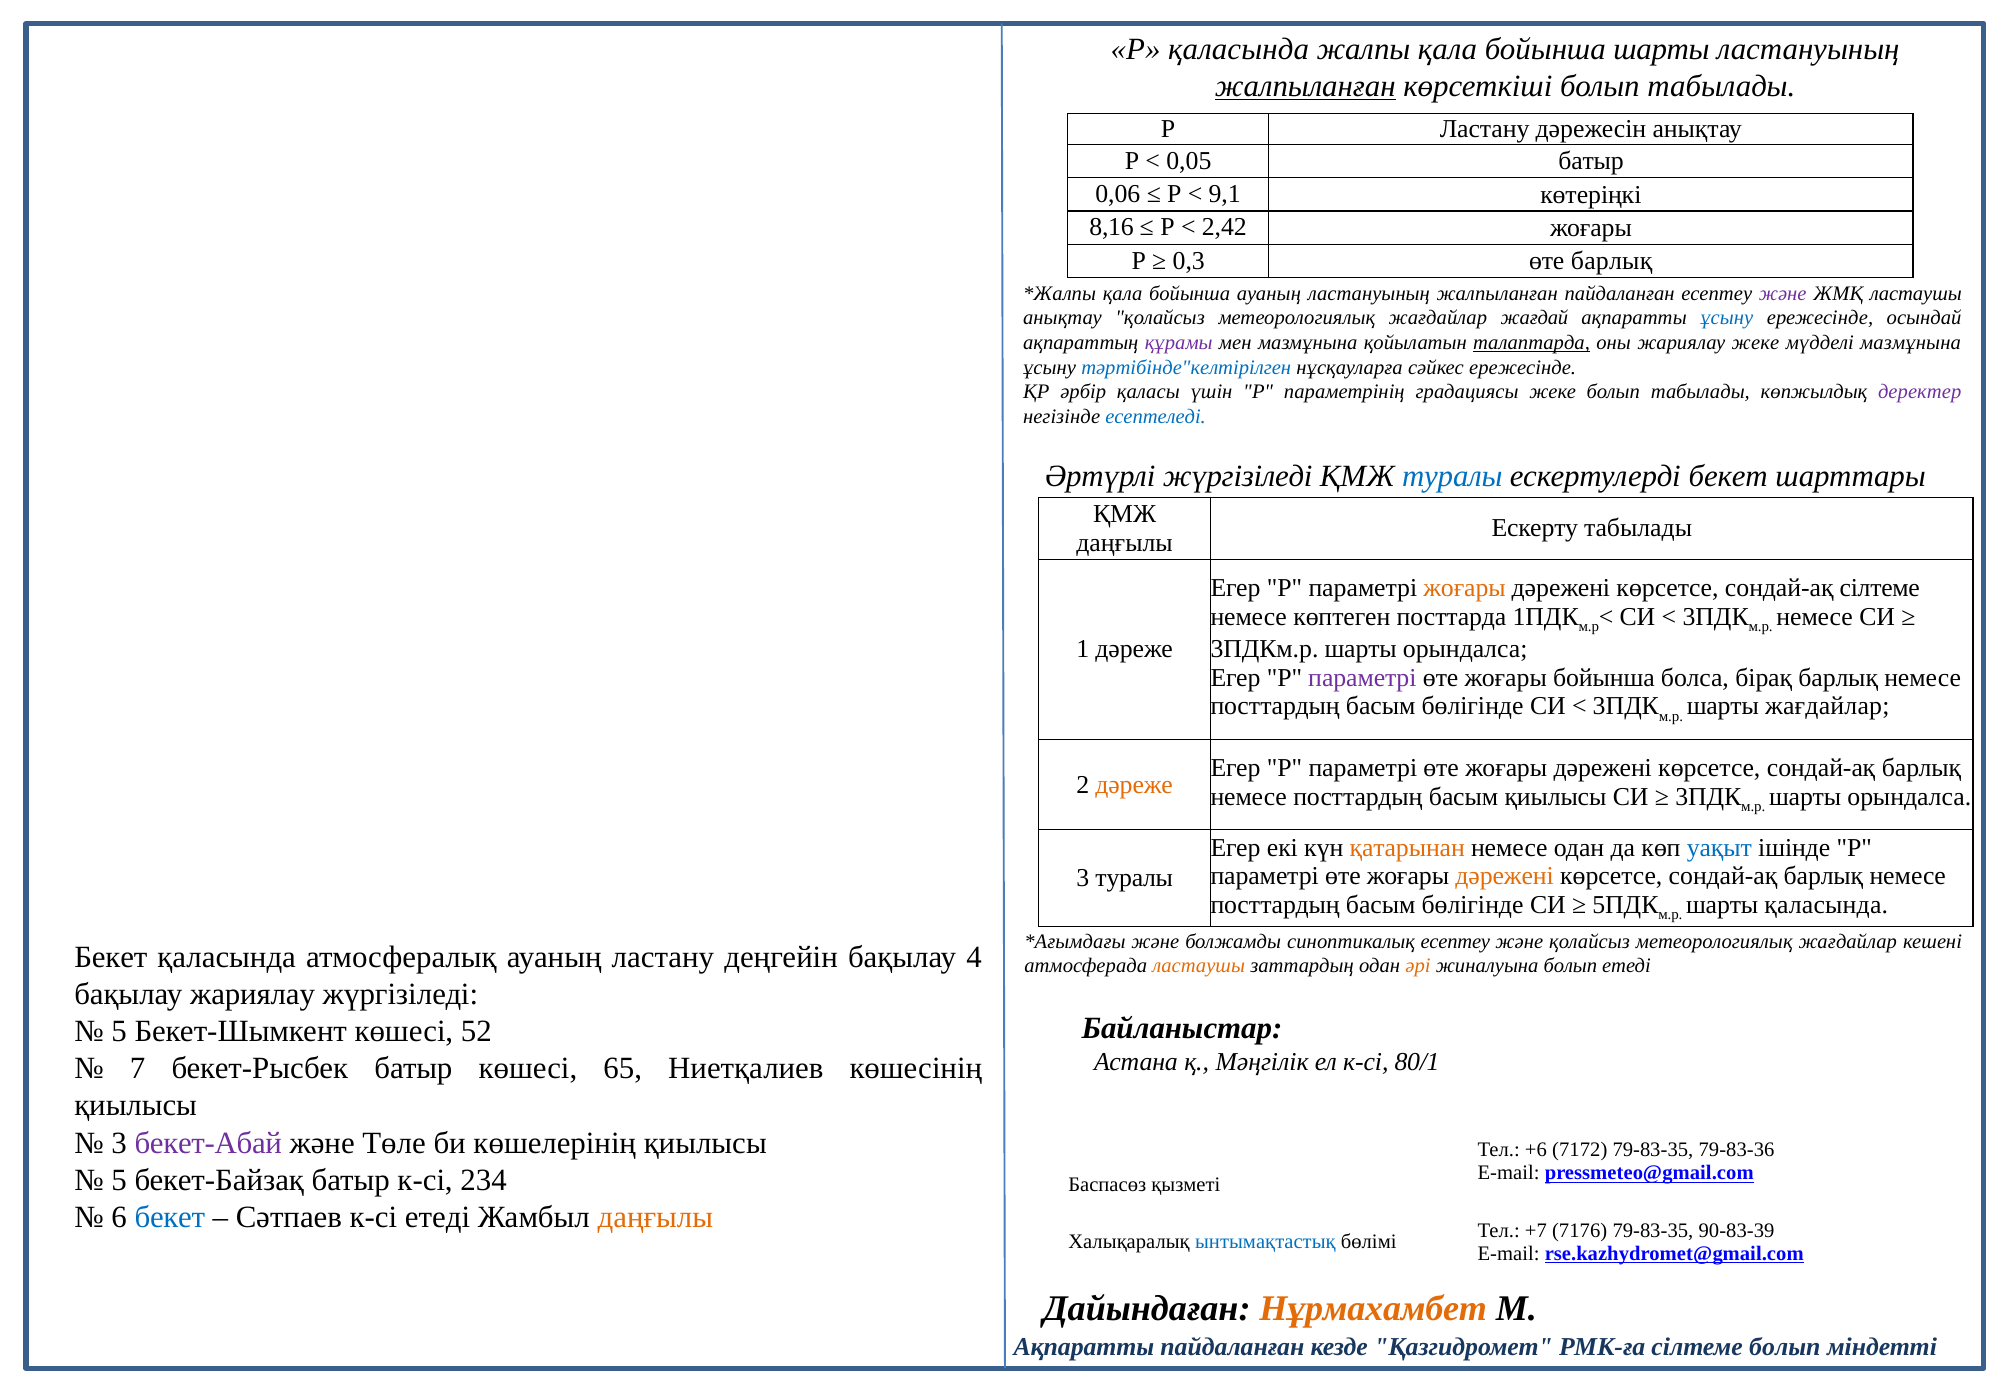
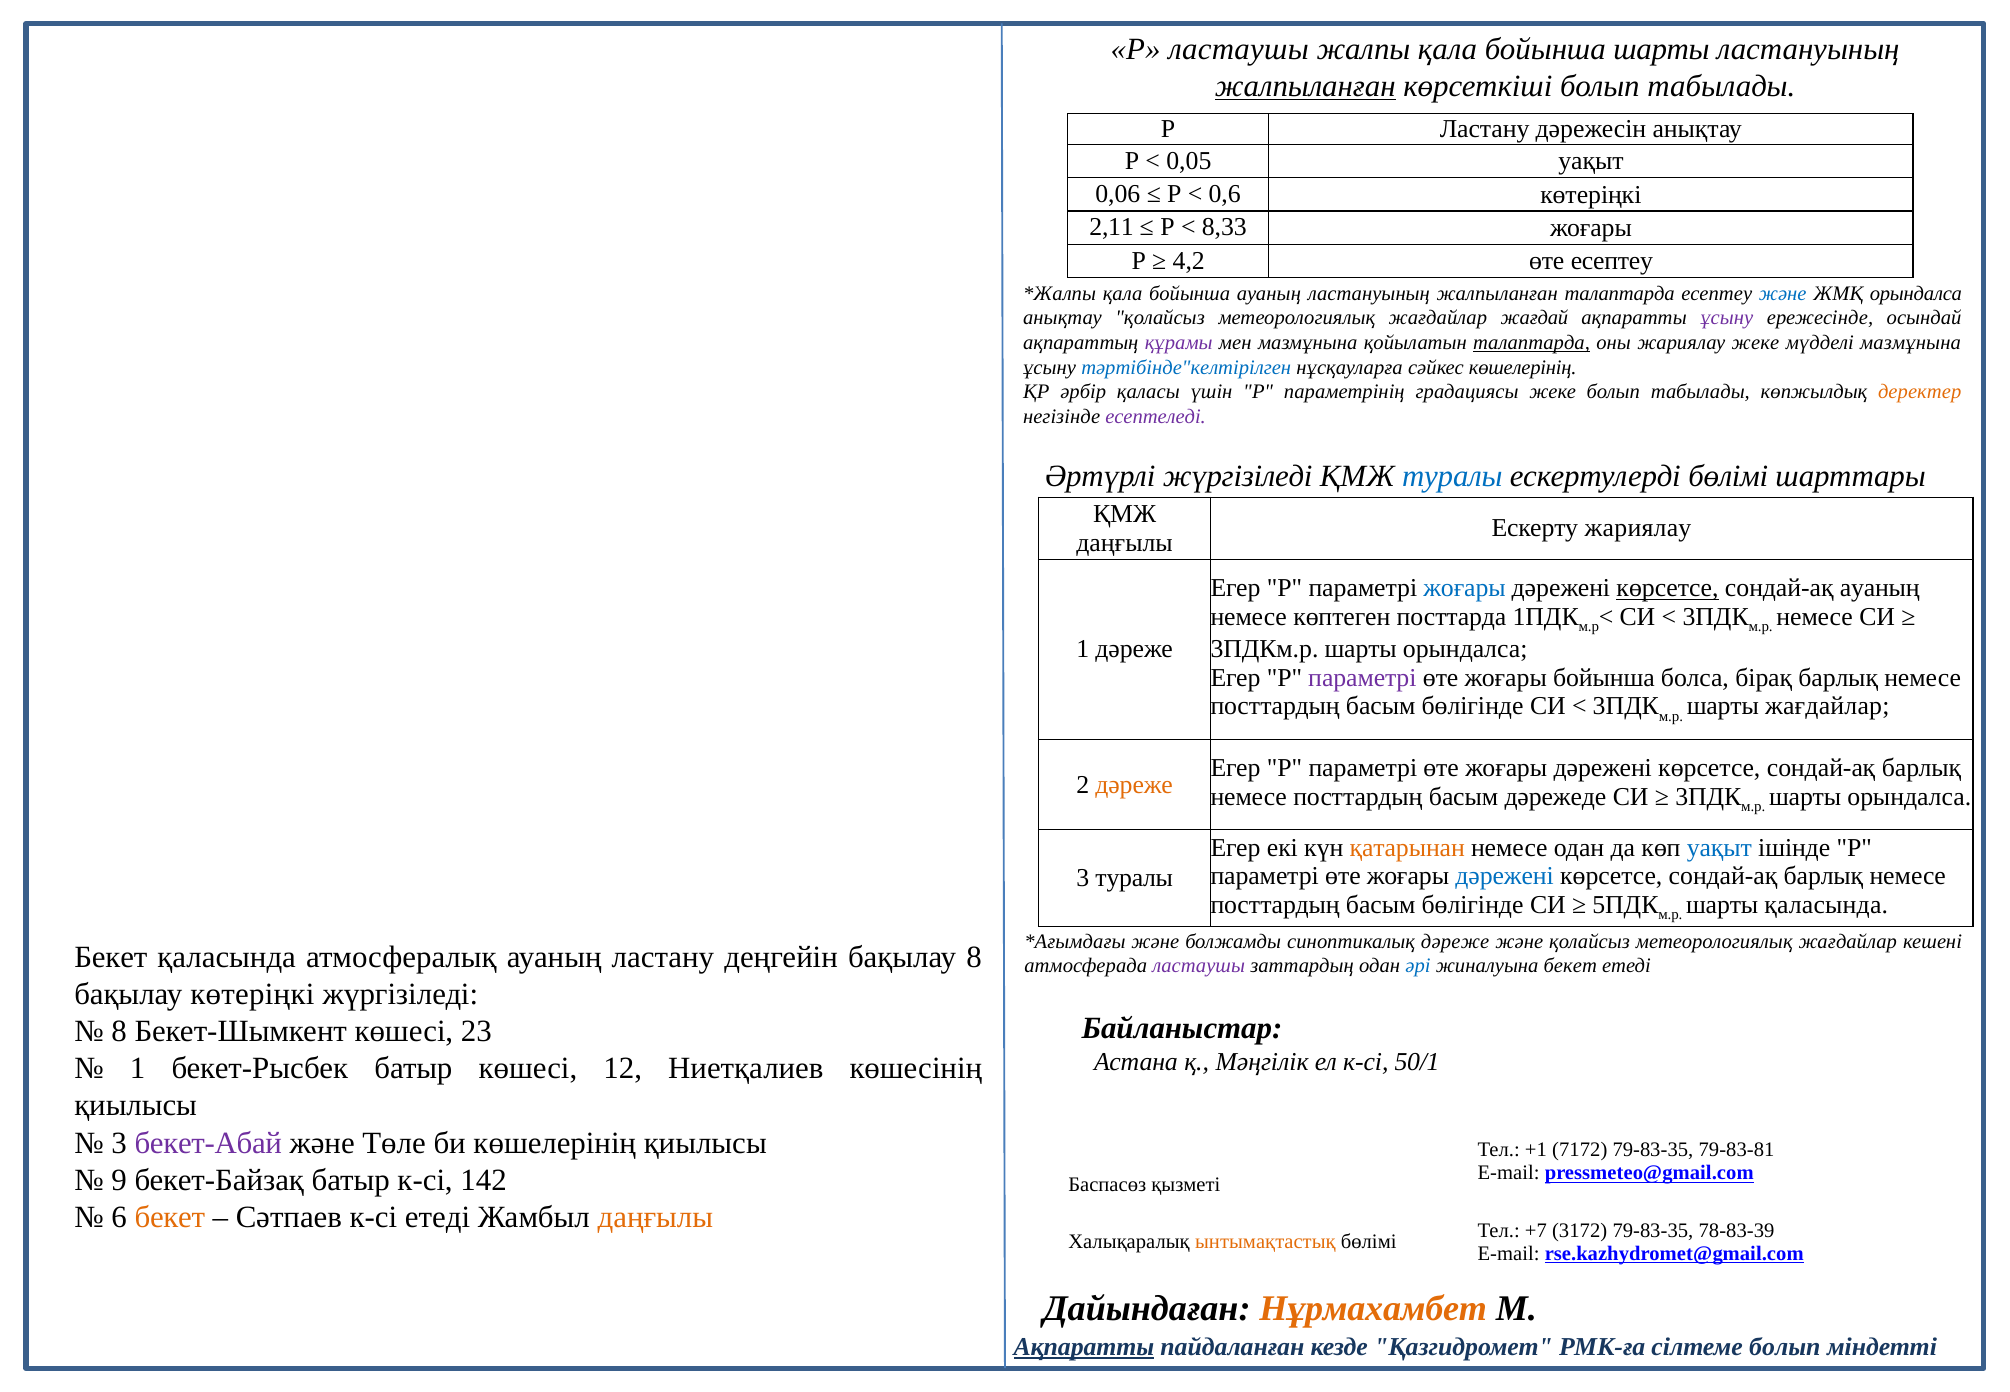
Р қаласында: қаласында -> ластаушы (1238, 49)
0,05 батыр: батыр -> уақыт (1591, 161)
9,1: 9,1 -> 0,6 (1225, 194)
8,16: 8,16 -> 2,11 (1112, 227)
2,42: 2,42 -> 8,33 (1224, 227)
0,3: 0,3 -> 4,2 (1189, 260)
өте барлық: барлық -> есептеу (1612, 261)
жалпыланған пайдаланған: пайдаланған -> талаптарда (1620, 293)
және colour: purple -> blue (1783, 293)
ЖМҚ ластаушы: ластаушы -> орындалса (1916, 293)
ұсыну colour: blue -> purple (1727, 318)
сәйкес ережесінде: ережесінде -> көшелерінің (1523, 367)
деректер colour: purple -> orange (1920, 392)
есептеледі colour: blue -> purple (1156, 417)
ескертулерді бекет: бекет -> бөлімі (1728, 476)
Ескерту табылады: табылады -> жариялау (1638, 528)
жоғары colour: orange -> blue (1464, 588)
көрсетсе underline: none -> present (1668, 588)
сондай-ақ сілтеме: сілтеме -> ауаның (1880, 588)
басым қиылысы: қиылысы -> дәрежеде (1555, 796)
дәрежені colour: orange -> blue (1505, 876)
синоптикалық есептеу: есептеу -> дәреже (1455, 941)
бақылау 4: 4 -> 8 (974, 957)
ластаушы colour: orange -> purple (1199, 966)
әрі colour: orange -> blue (1418, 966)
жиналуына болып: болып -> бекет (1570, 966)
бақылау жариялау: жариялау -> көтеріңкі (252, 994)
5: 5 -> 8 (119, 1031)
52: 52 -> 23 (476, 1031)
80/1: 80/1 -> 50/1 (1417, 1062)
7: 7 -> 1 (138, 1068)
65: 65 -> 12 (623, 1068)
+6: +6 -> +1 (1536, 1150)
79-83-36: 79-83-36 -> 79-83-81 (1737, 1150)
5: 5 -> 9 (119, 1180)
234: 234 -> 142 (484, 1180)
бекет colour: blue -> orange (170, 1217)
7176: 7176 -> 3172 (1580, 1230)
90-83-39: 90-83-39 -> 78-83-39 (1737, 1230)
ынтымақтастық colour: blue -> orange (1265, 1241)
Ақпаратты underline: none -> present (1084, 1346)
